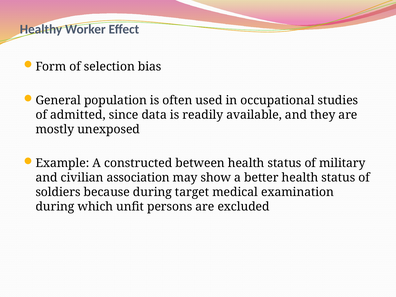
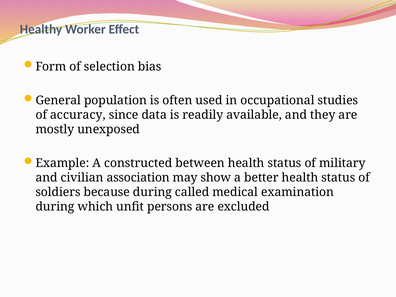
admitted: admitted -> accuracy (78, 115)
target: target -> called (192, 192)
